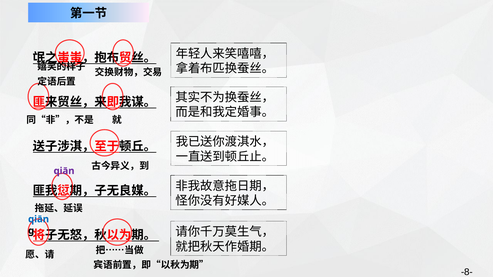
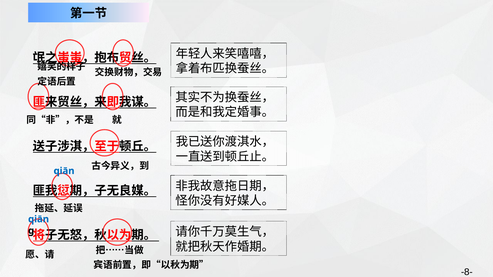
qiān colour: purple -> blue (64, 171)
